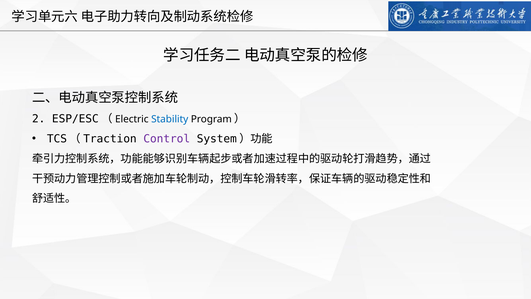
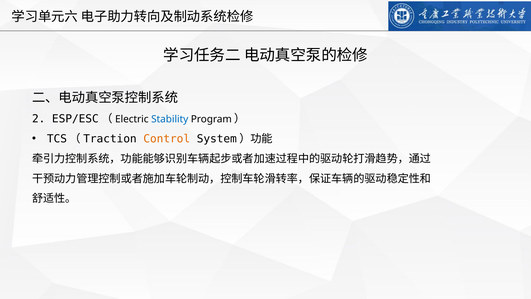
Control colour: purple -> orange (167, 139)
